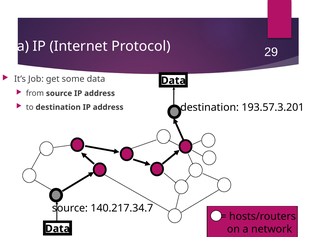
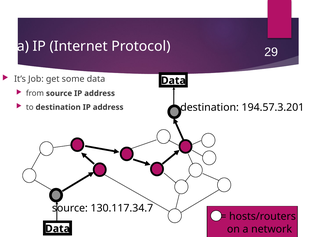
193.57.3.201: 193.57.3.201 -> 194.57.3.201 (273, 107)
140.217.34.7: 140.217.34.7 -> 130.117.34.7 (122, 208)
